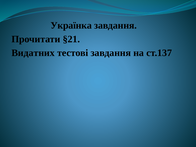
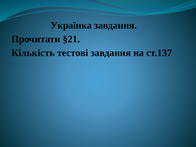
Видатних: Видатних -> Кількість (33, 53)
